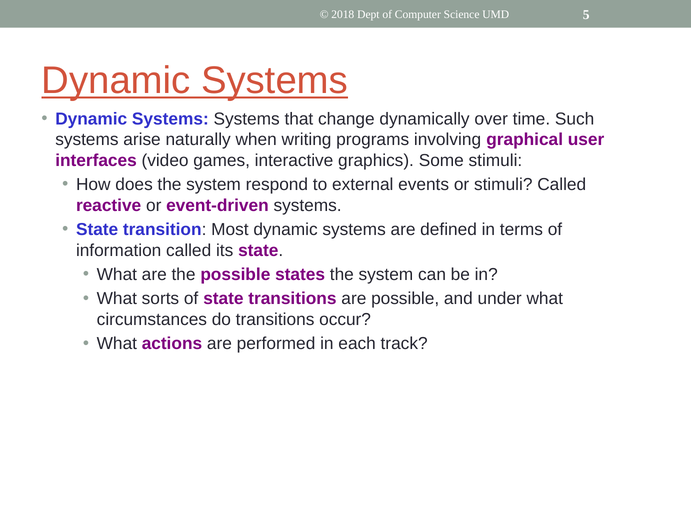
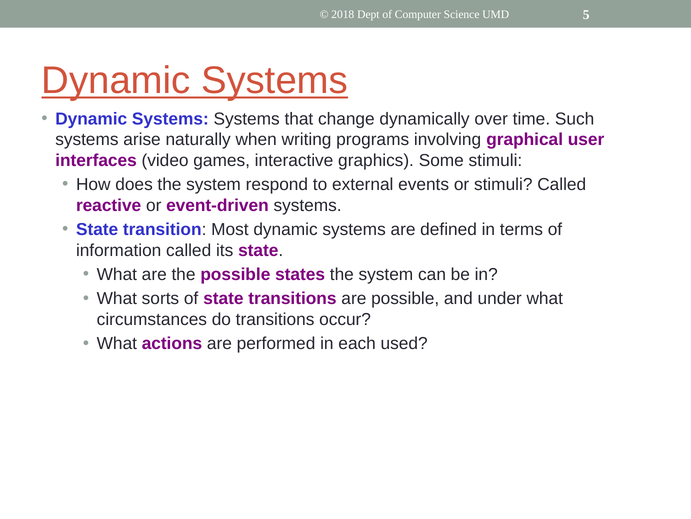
track: track -> used (404, 343)
